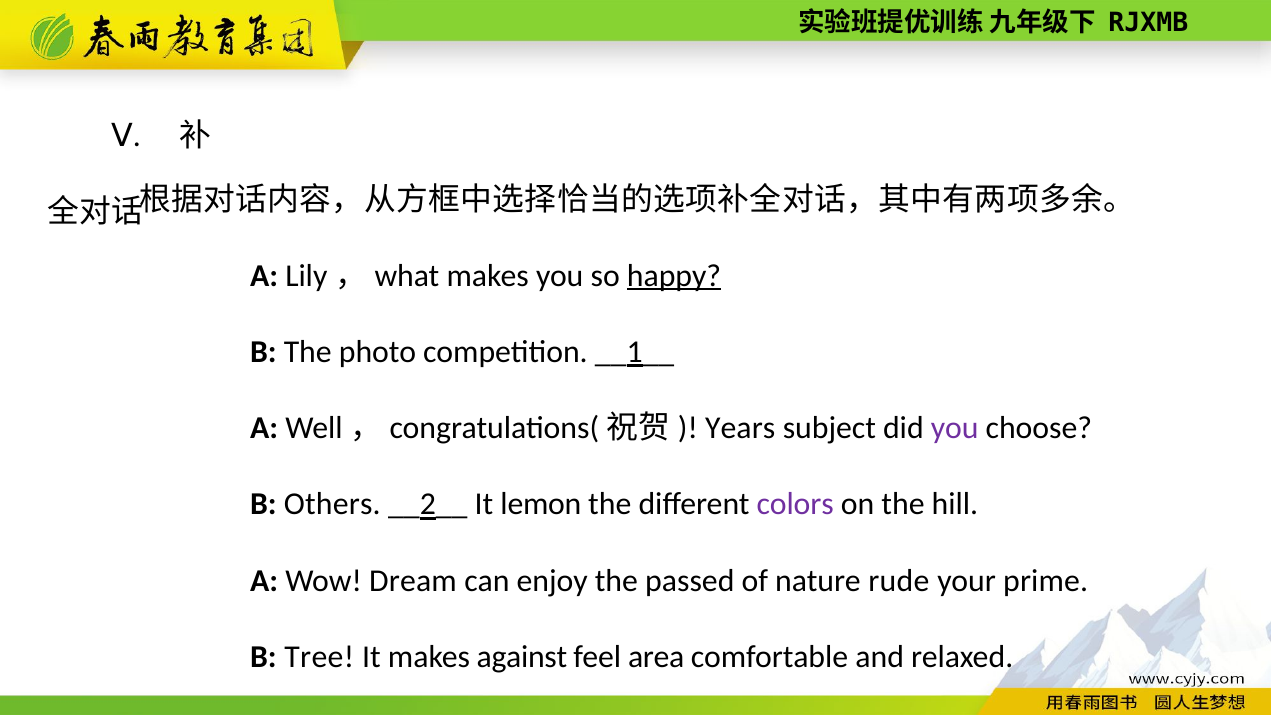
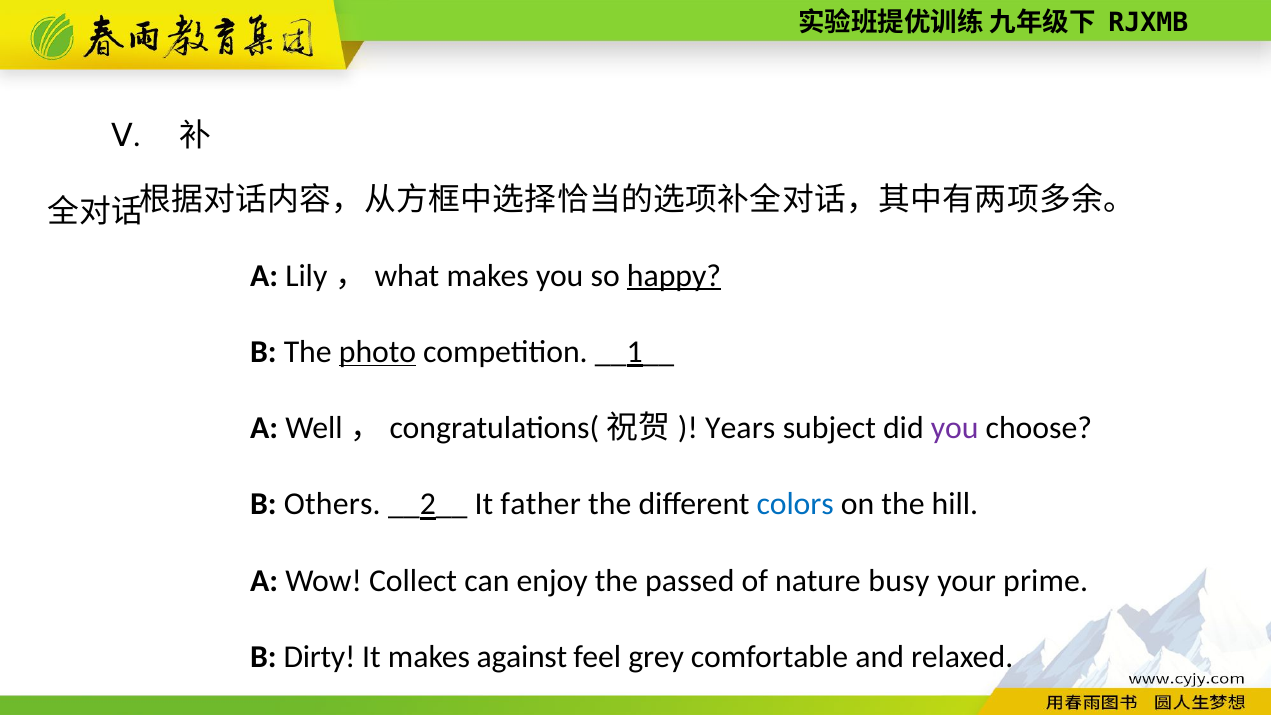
photo underline: none -> present (378, 352)
lemon: lemon -> father (541, 504)
colors colour: purple -> blue (795, 504)
Dream: Dream -> Collect (413, 581)
rude: rude -> busy (899, 581)
Tree: Tree -> Dirty (320, 657)
area: area -> grey (656, 657)
